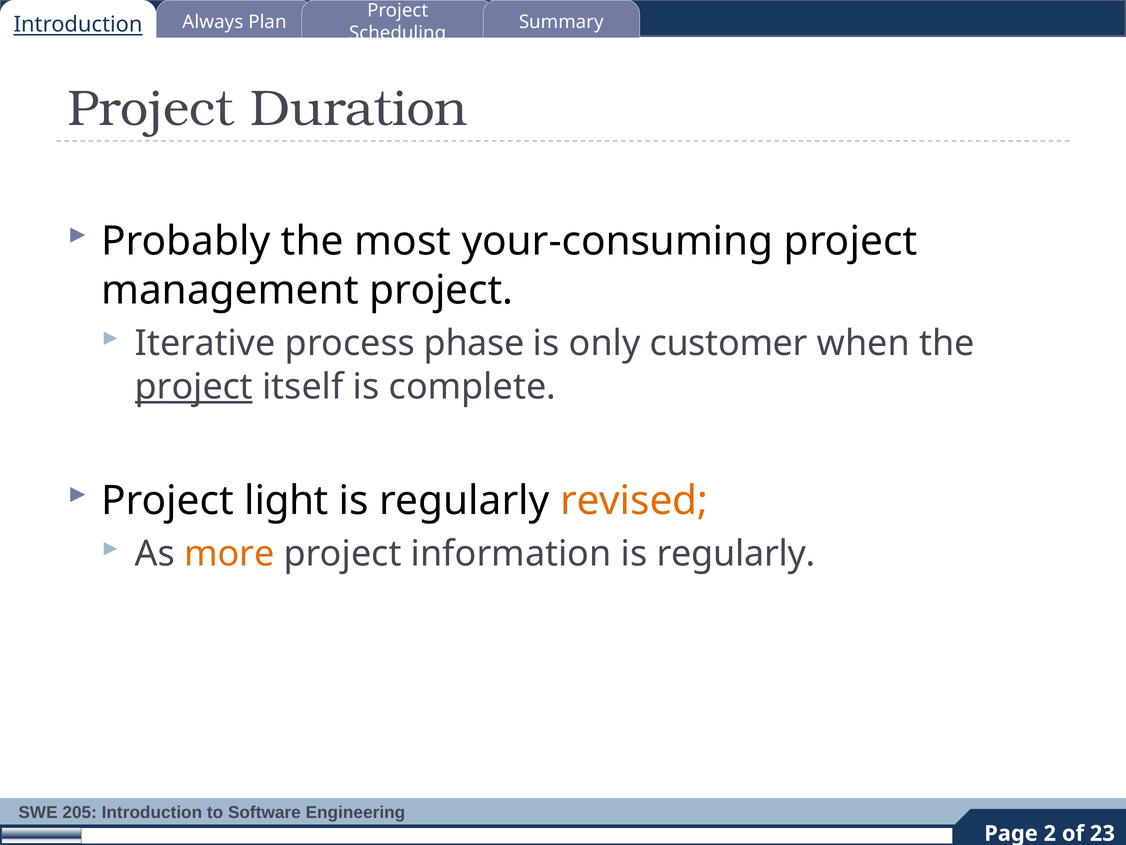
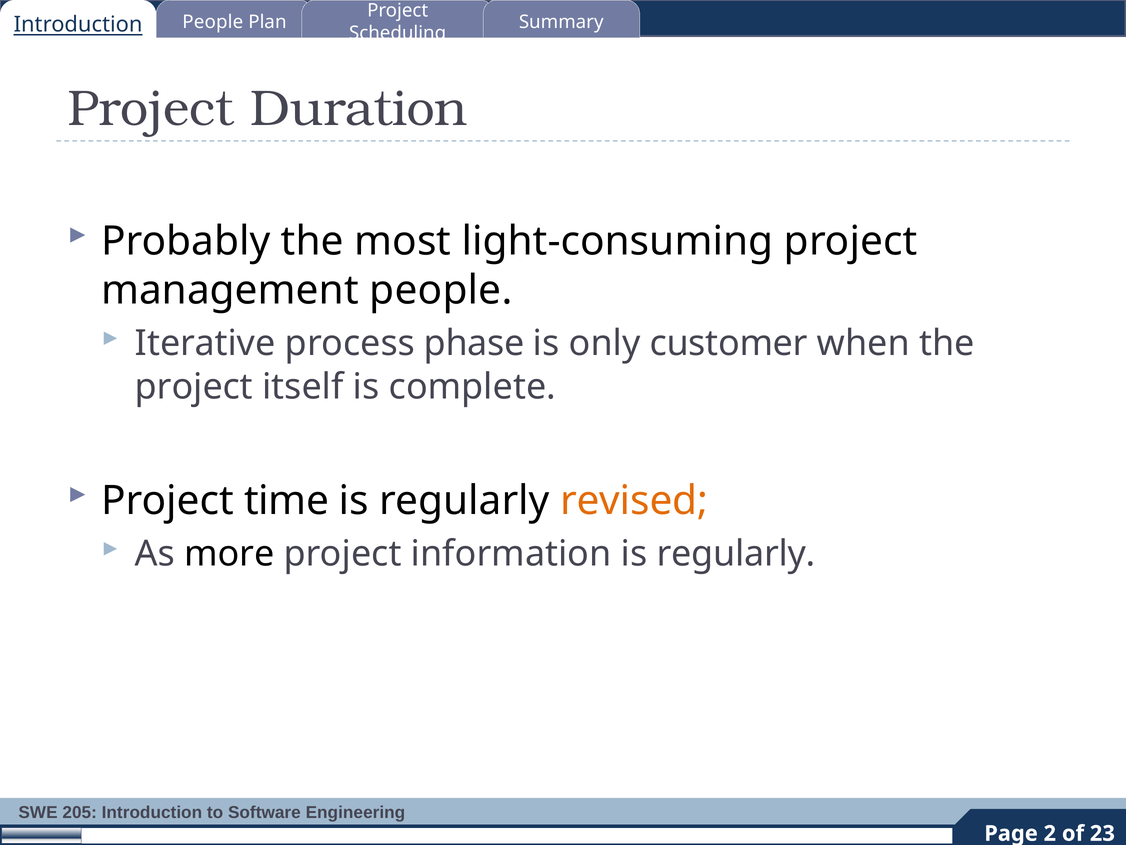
Introduction Always: Always -> People (213, 22)
your-consuming: your-consuming -> light-consuming (617, 241)
management project: project -> people (441, 290)
project underline: present -> none (194, 386)
light: light -> time (287, 500)
more colour: orange -> black (229, 554)
